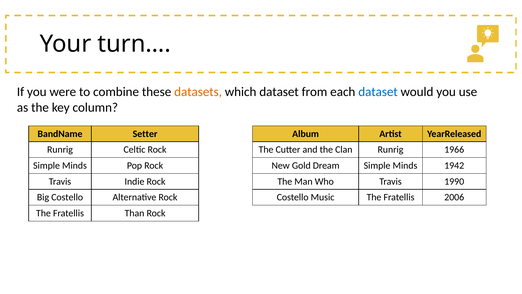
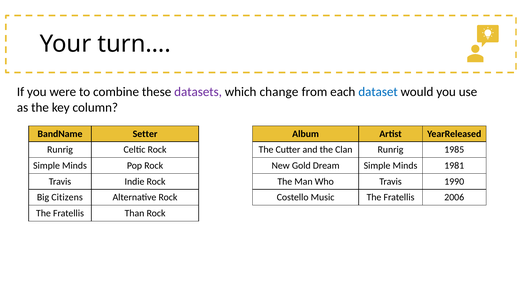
datasets colour: orange -> purple (198, 92)
which dataset: dataset -> change (279, 92)
1966: 1966 -> 1985 (454, 149)
1942: 1942 -> 1981 (454, 165)
Big Costello: Costello -> Citizens (67, 197)
